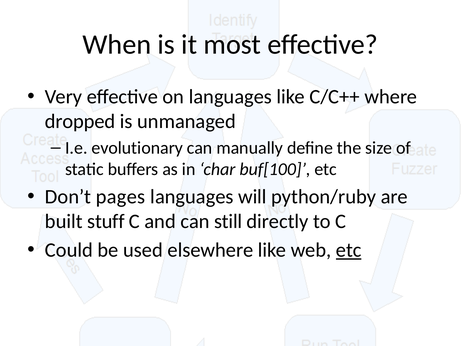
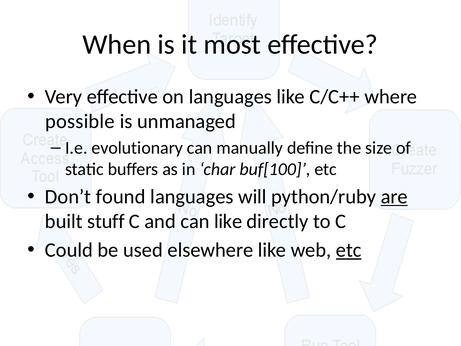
dropped: dropped -> possible (80, 121)
pages: pages -> found (121, 197)
are underline: none -> present (394, 197)
can still: still -> like (228, 221)
